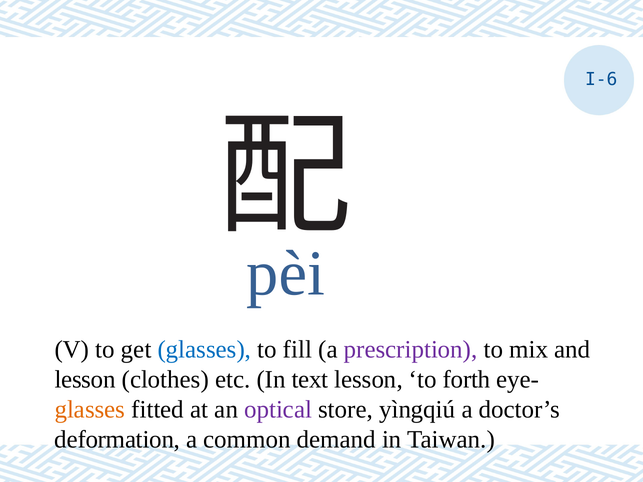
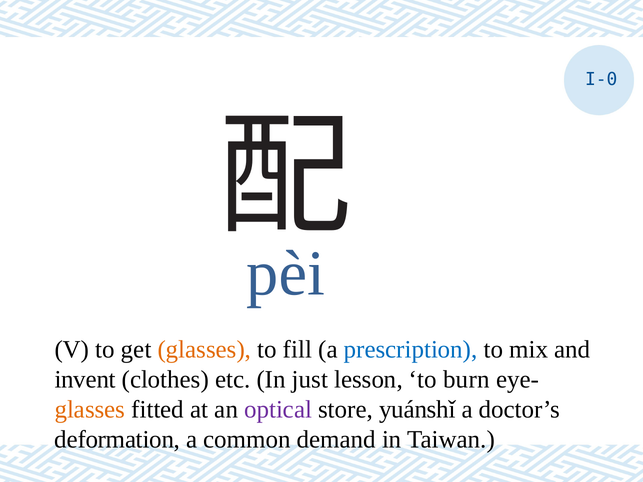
I-6: I-6 -> I-0 (601, 79)
glasses colour: blue -> orange (204, 350)
prescription colour: purple -> blue (411, 350)
lesson: lesson -> invent (85, 380)
text: text -> just (310, 380)
forth: forth -> burn (466, 380)
yìngqiú: yìngqiú -> yuánshǐ (417, 410)
